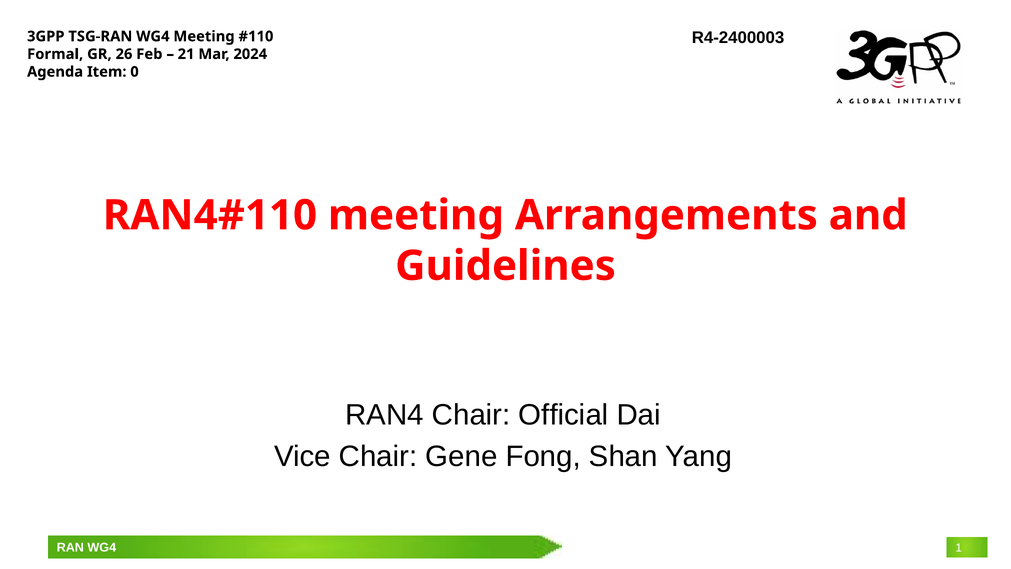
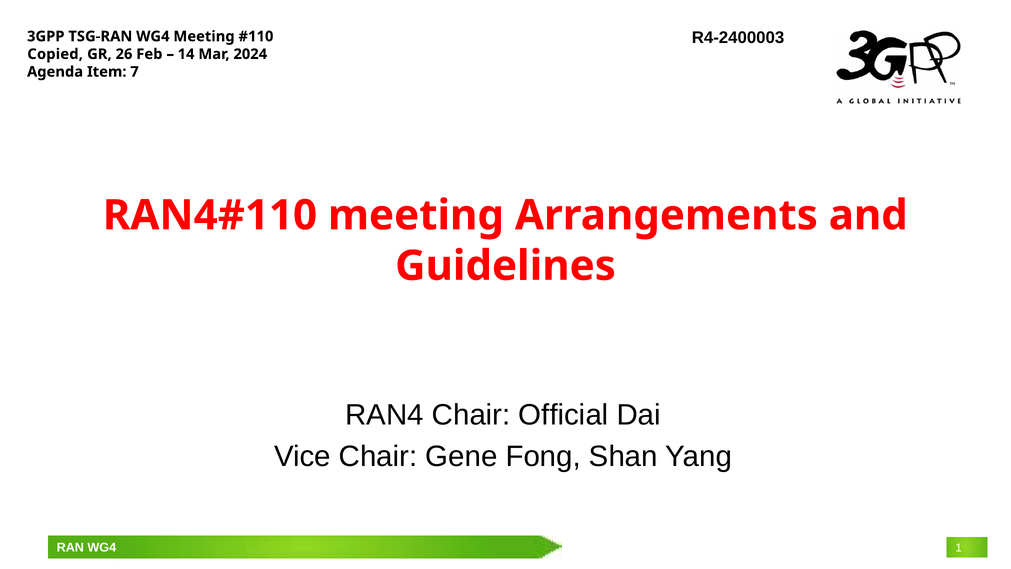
Formal: Formal -> Copied (55, 54)
21: 21 -> 14 (186, 54)
0: 0 -> 7 (135, 72)
